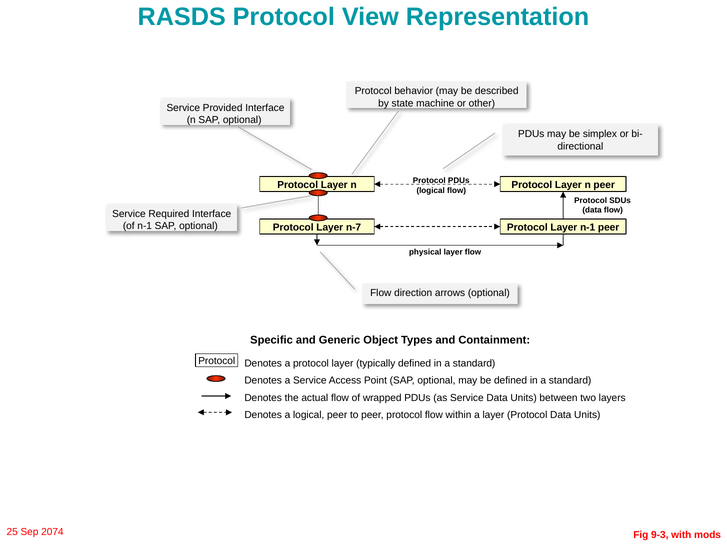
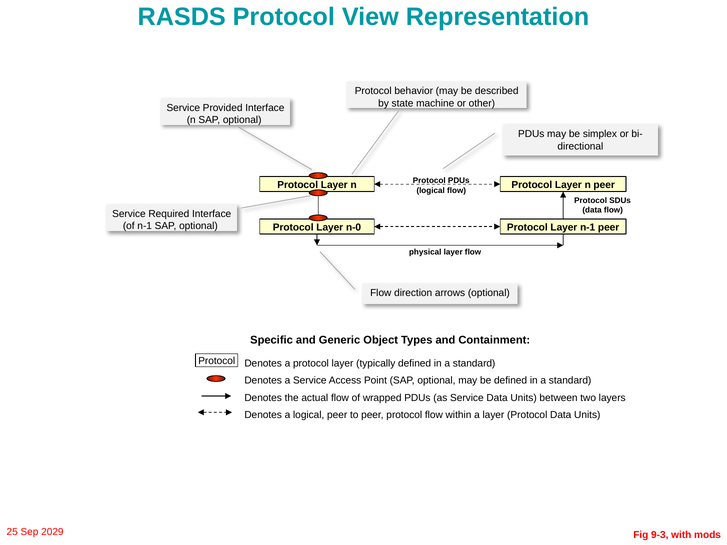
n-7: n-7 -> n-0 (354, 227)
2074: 2074 -> 2029 (52, 532)
